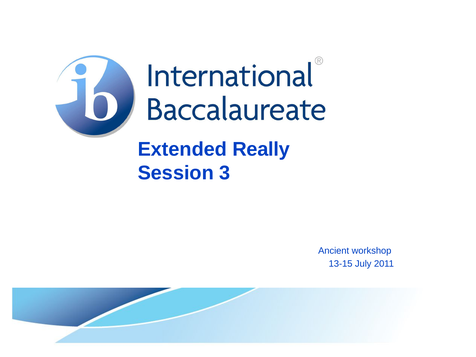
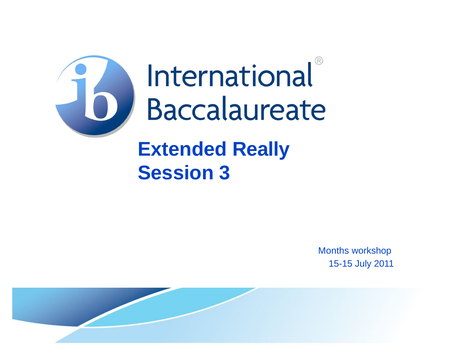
Ancient: Ancient -> Months (334, 251)
13-15: 13-15 -> 15-15 (341, 264)
